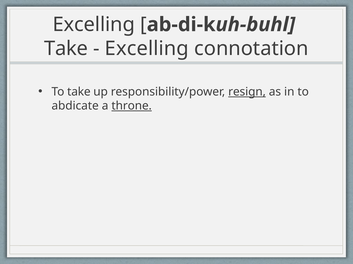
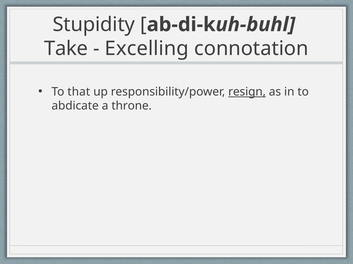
Excelling: Excelling -> Stupidity (94, 25)
To take: take -> that (79, 92)
throne underline: present -> none (132, 106)
